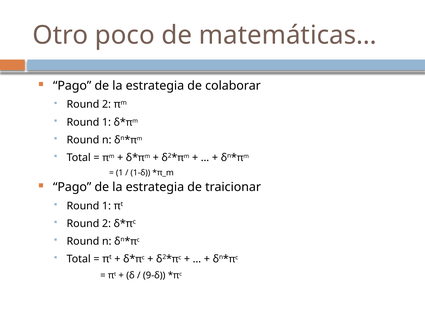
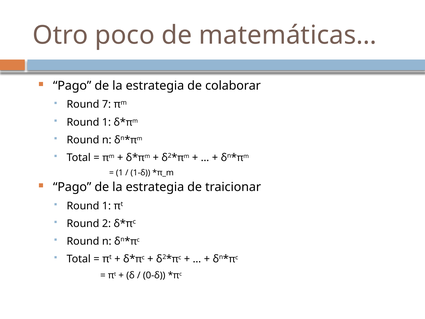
2: 2 -> 7 (107, 104)
9-δ: 9-δ -> 0-δ (154, 275)
